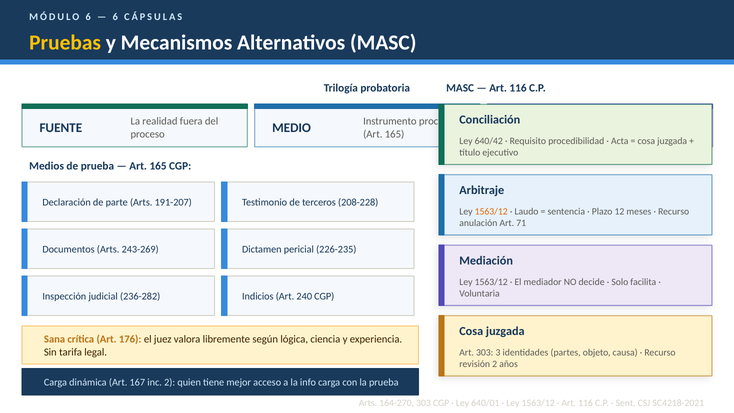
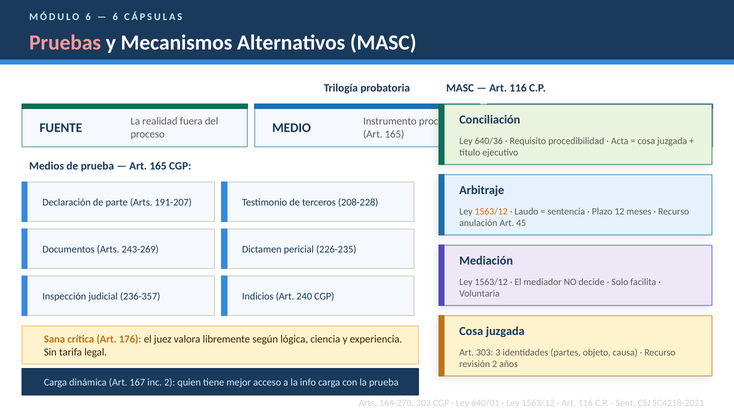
Pruebas colour: yellow -> pink (65, 43)
640/42: 640/42 -> 640/36 (489, 141)
71: 71 -> 45 (521, 223)
236-282: 236-282 -> 236-357 (140, 296)
